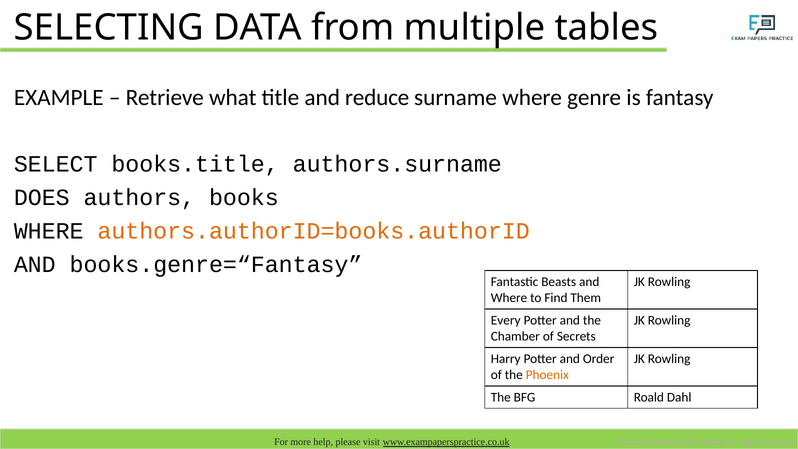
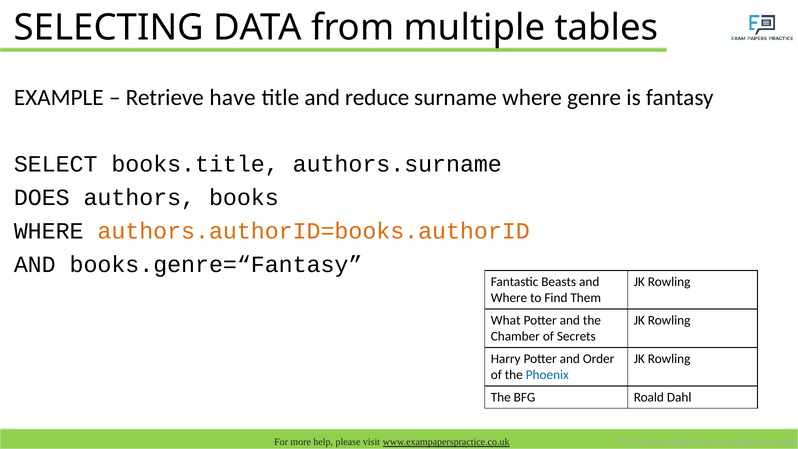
what: what -> have (233, 97)
Every: Every -> What (506, 320)
Phoenix colour: orange -> blue (547, 375)
